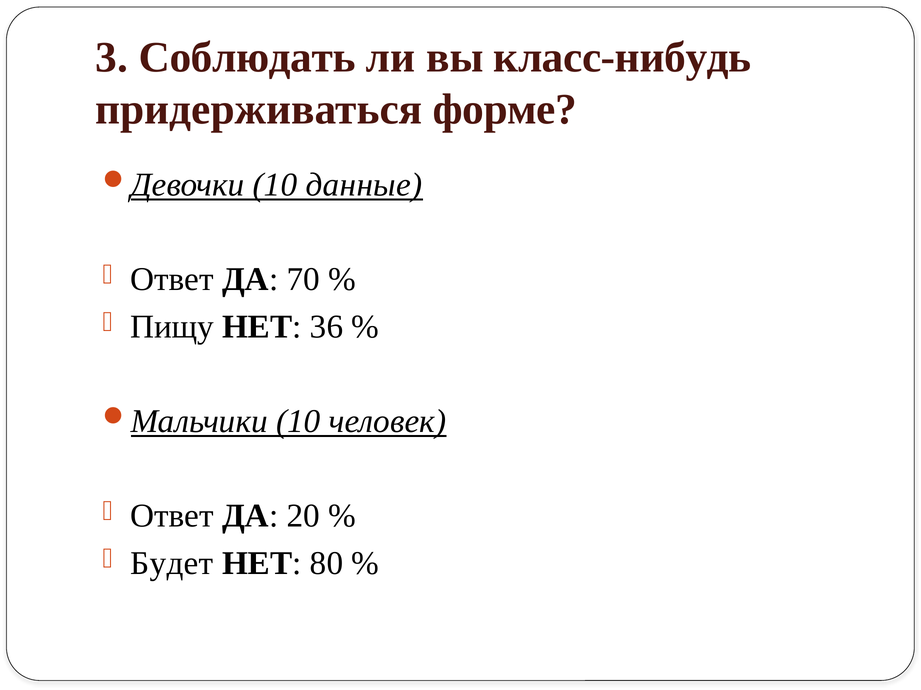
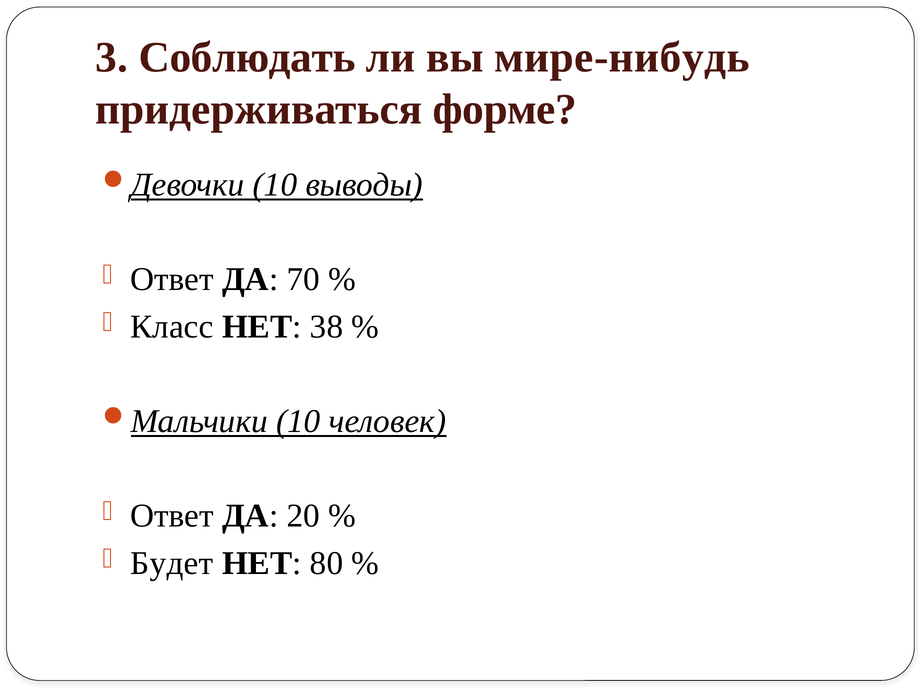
класс-нибудь: класс-нибудь -> мире-нибудь (622, 58)
данные: данные -> выводы (364, 185)
Пищу: Пищу -> Класс (172, 327)
36: 36 -> 38 (327, 327)
